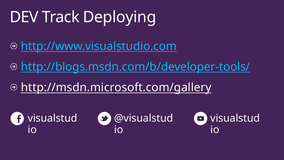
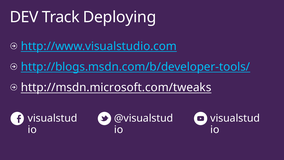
http://msdn.microsoft.com/gallery: http://msdn.microsoft.com/gallery -> http://msdn.microsoft.com/tweaks (116, 87)
